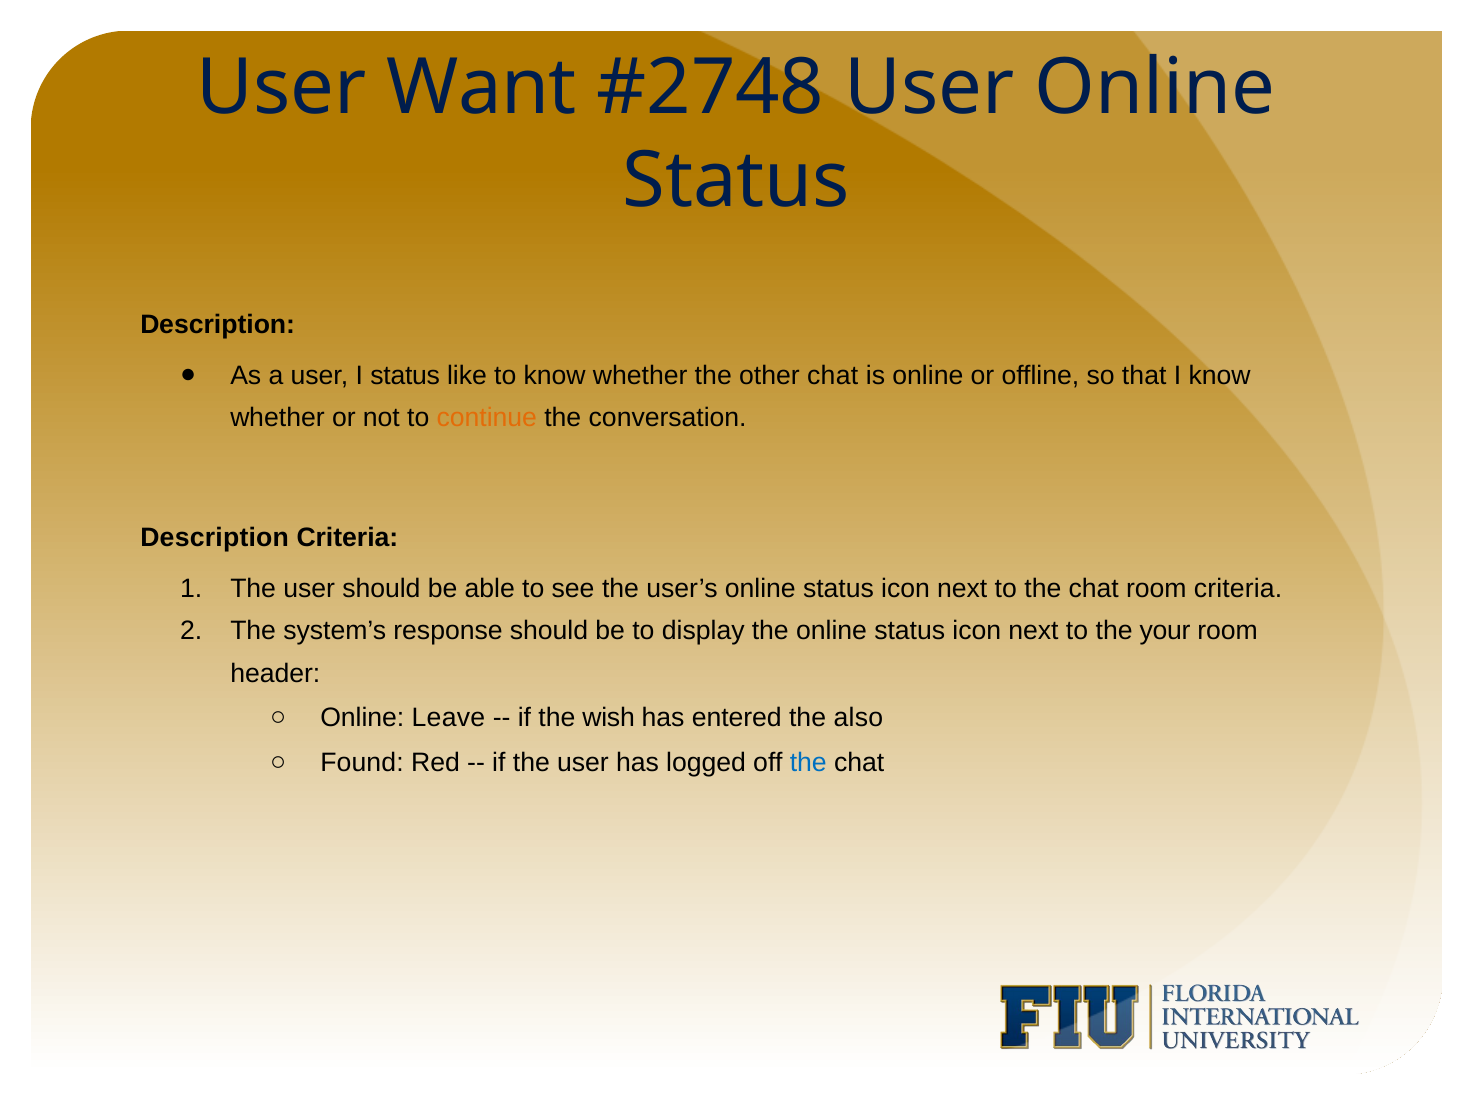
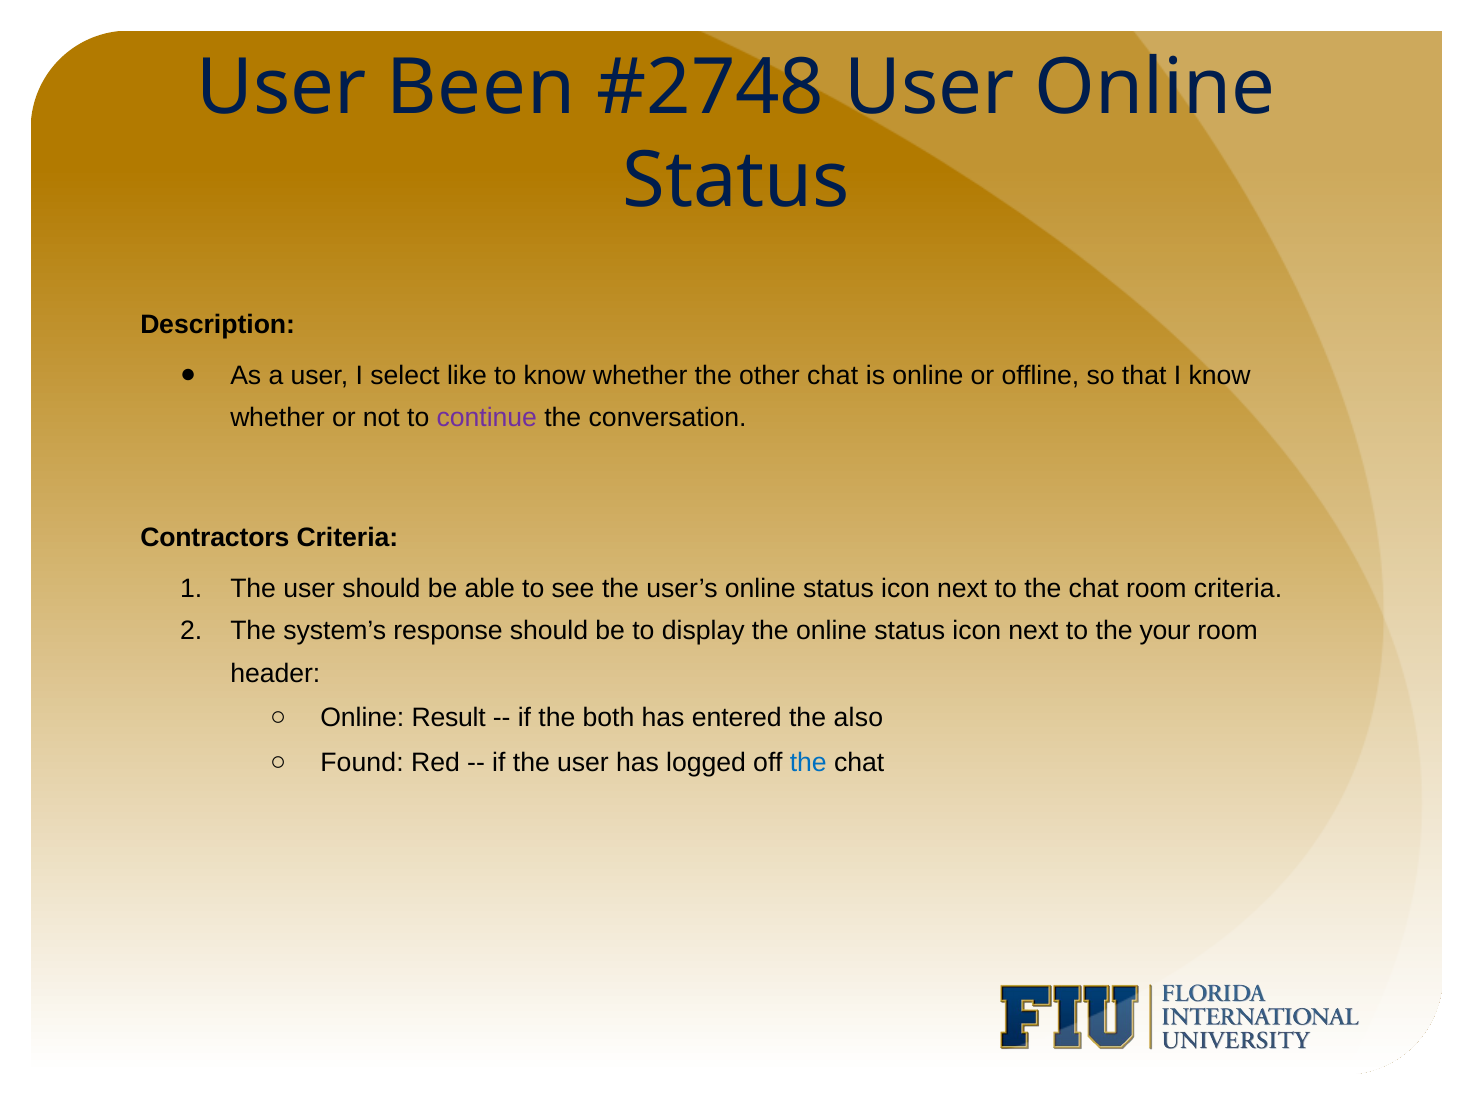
Want: Want -> Been (481, 88)
I status: status -> select (405, 375)
continue colour: orange -> purple (487, 418)
Description: Description -> Contractors (215, 538)
Leave: Leave -> Result (449, 718)
wish: wish -> both (609, 718)
